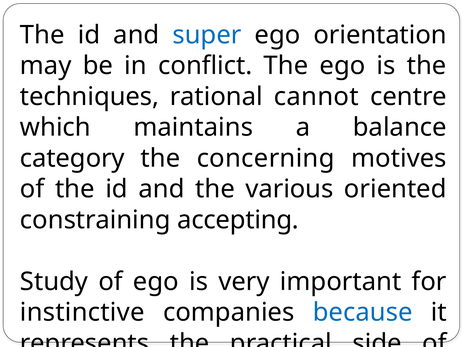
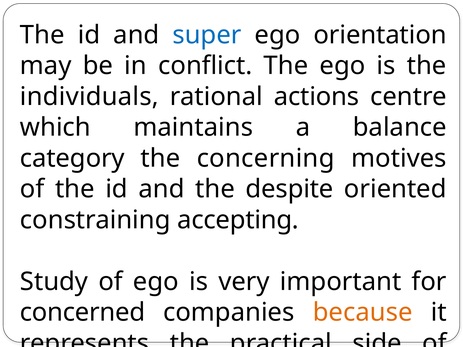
techniques: techniques -> individuals (89, 97)
cannot: cannot -> actions (317, 97)
various: various -> despite (290, 189)
instinctive: instinctive -> concerned (83, 313)
because colour: blue -> orange (363, 313)
